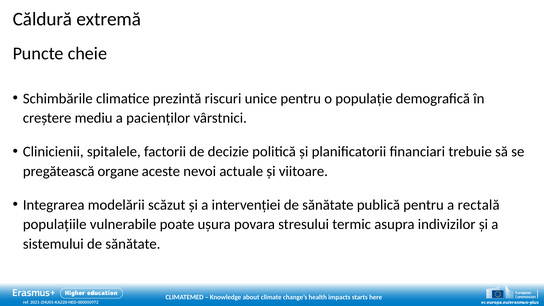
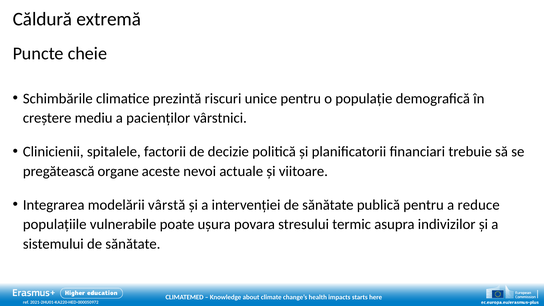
scăzut: scăzut -> vârstă (167, 205)
rectală: rectală -> reduce (479, 205)
